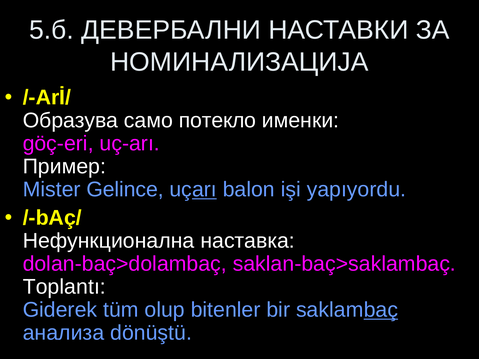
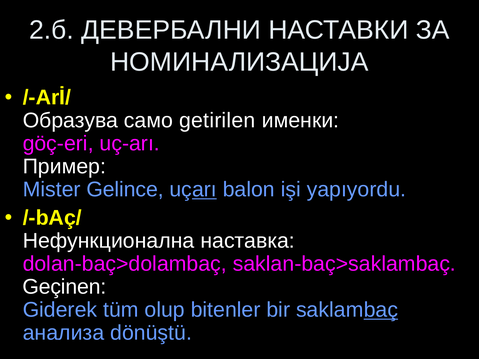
5.б: 5.б -> 2.б (52, 30)
потекло: потекло -> getirilen (217, 121)
Toplantı: Toplantı -> Geçinen (64, 287)
